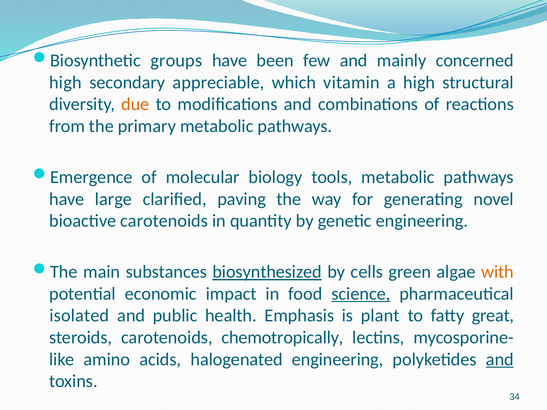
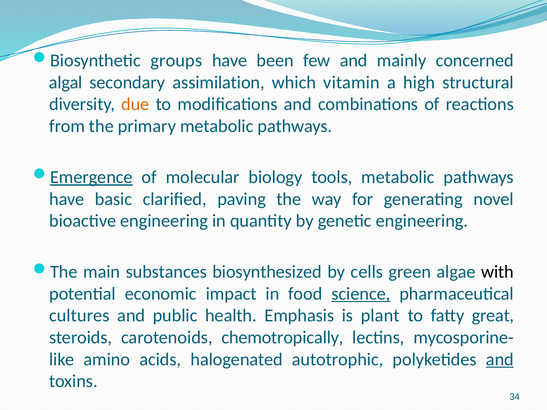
high: high -> algal (66, 82)
appreciable: appreciable -> assimilation (219, 82)
Emergence underline: none -> present (91, 177)
large: large -> basic (113, 199)
bioactive carotenoids: carotenoids -> engineering (164, 221)
biosynthesized underline: present -> none (267, 272)
with colour: orange -> black (497, 272)
isolated: isolated -> cultures (79, 316)
halogenated engineering: engineering -> autotrophic (338, 360)
